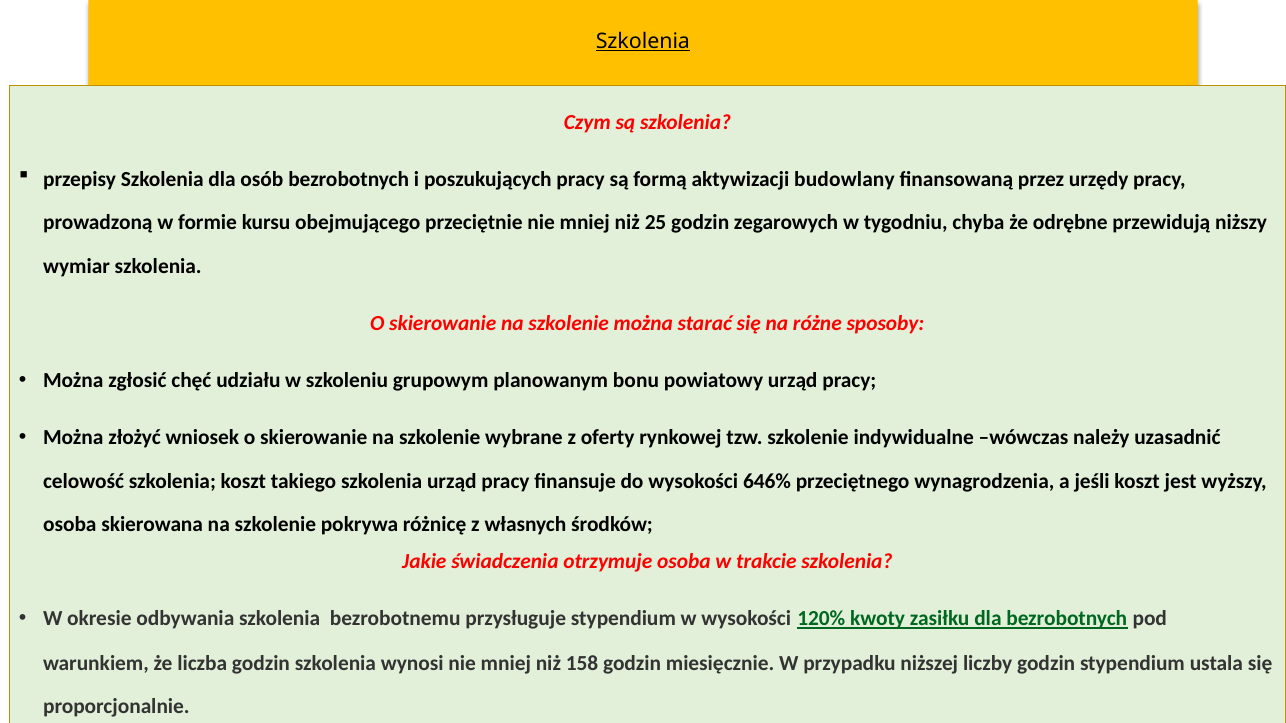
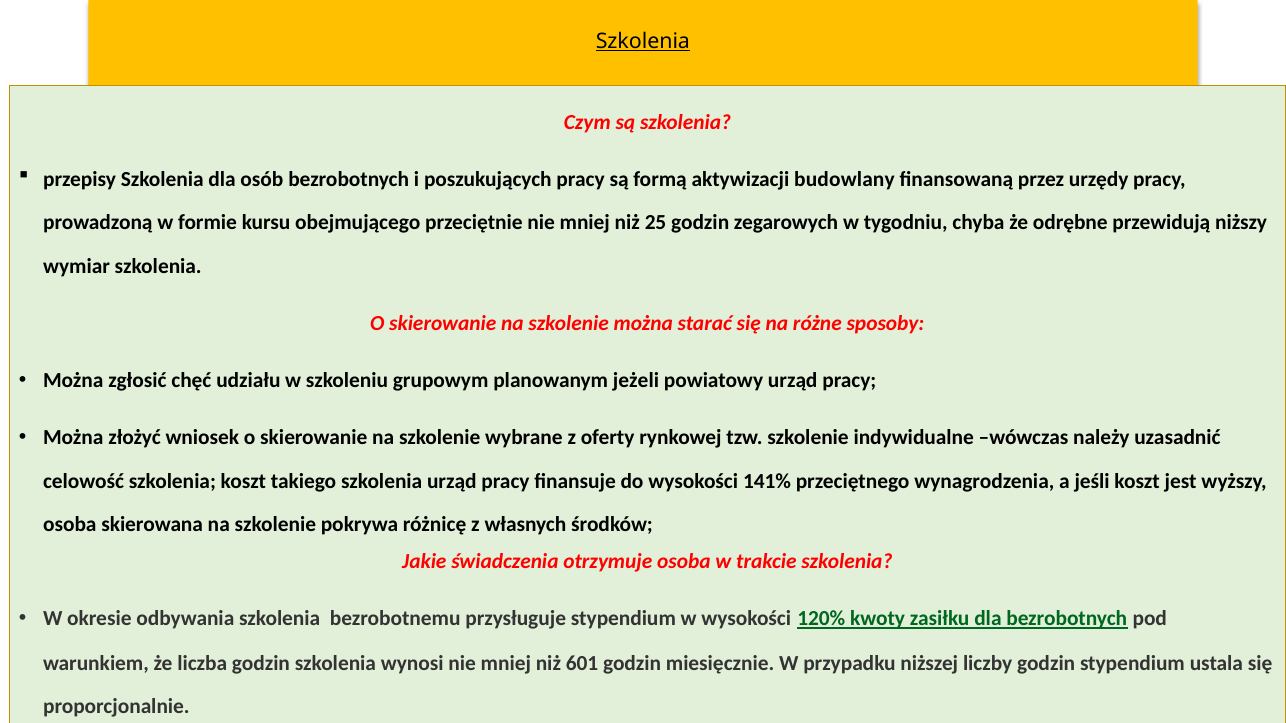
bonu: bonu -> jeżeli (636, 381)
646%: 646% -> 141% (767, 481)
158: 158 -> 601 (582, 663)
